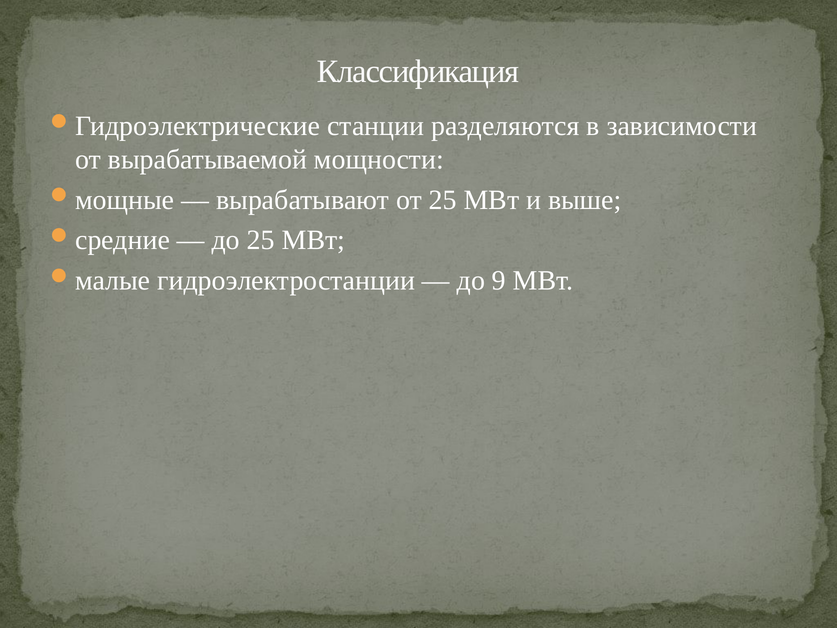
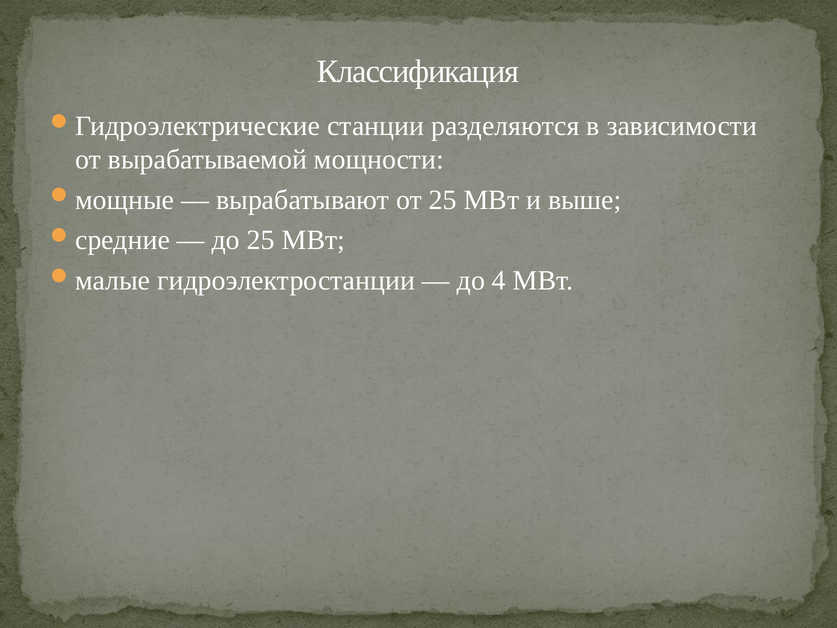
9: 9 -> 4 (499, 281)
